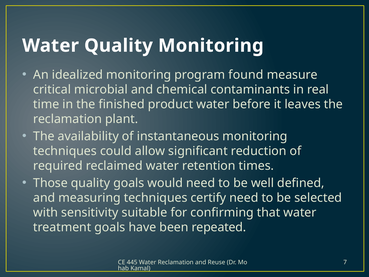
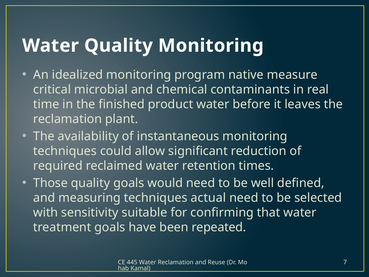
found: found -> native (246, 75)
certify: certify -> actual (208, 198)
